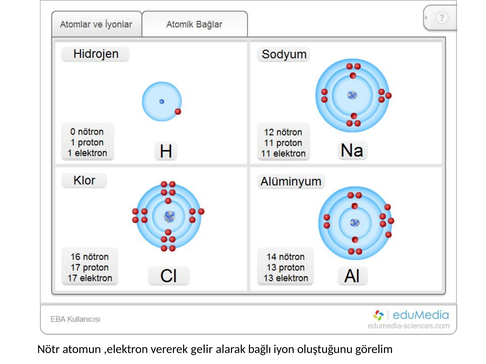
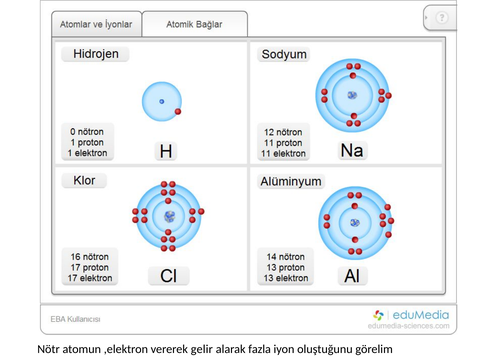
bağlı: bağlı -> fazla (260, 350)
